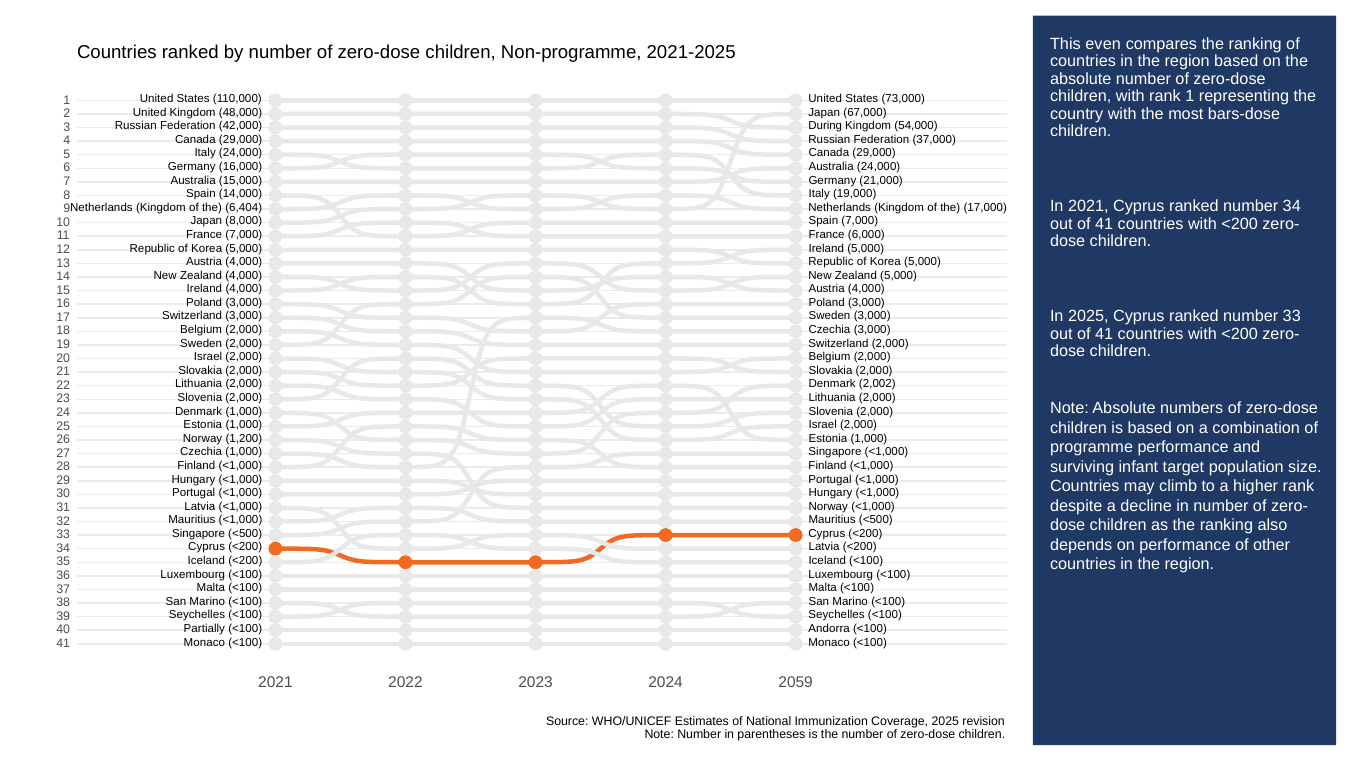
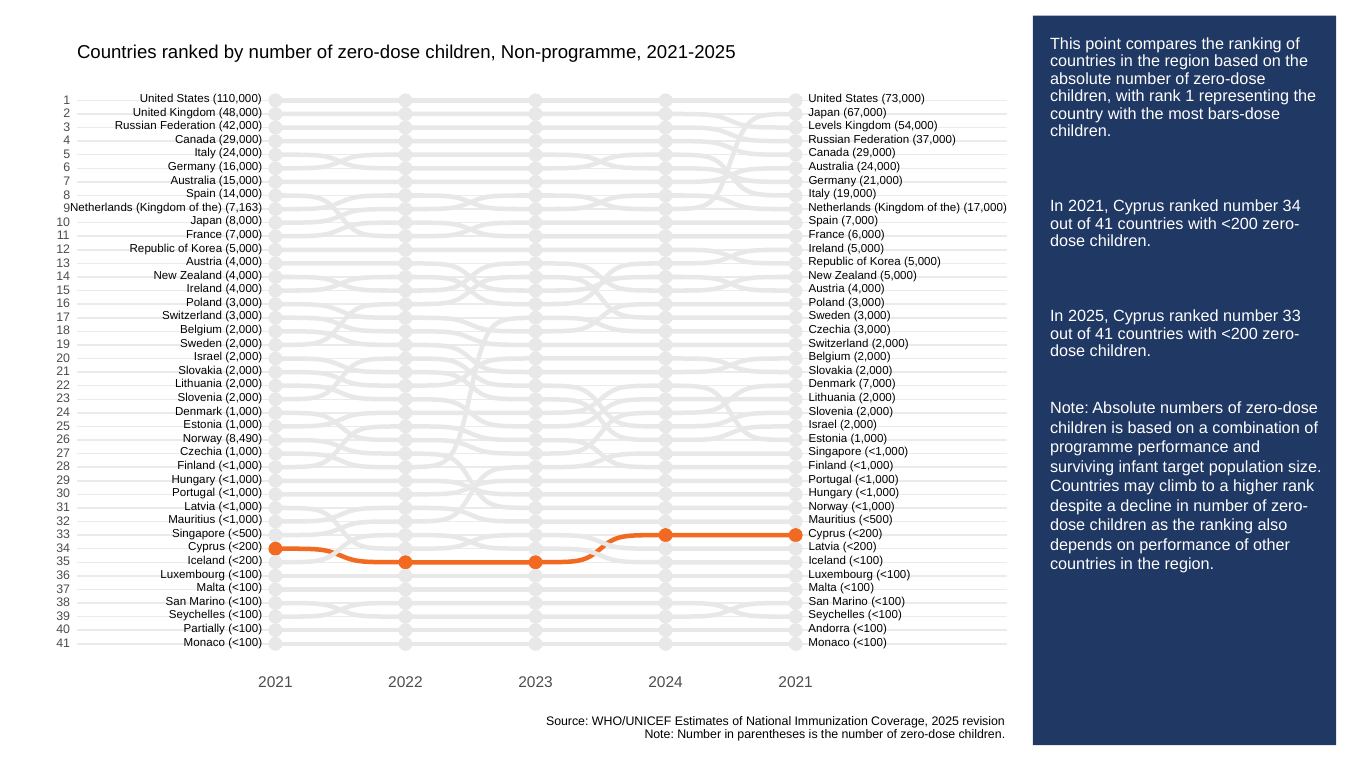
even: even -> point (1103, 44)
During: During -> Levels (825, 126)
6,404: 6,404 -> 7,163 (244, 208)
Denmark 2,002: 2,002 -> 7,000 (877, 384)
1,200: 1,200 -> 8,490 (244, 438)
2024 2059: 2059 -> 2021 (796, 683)
